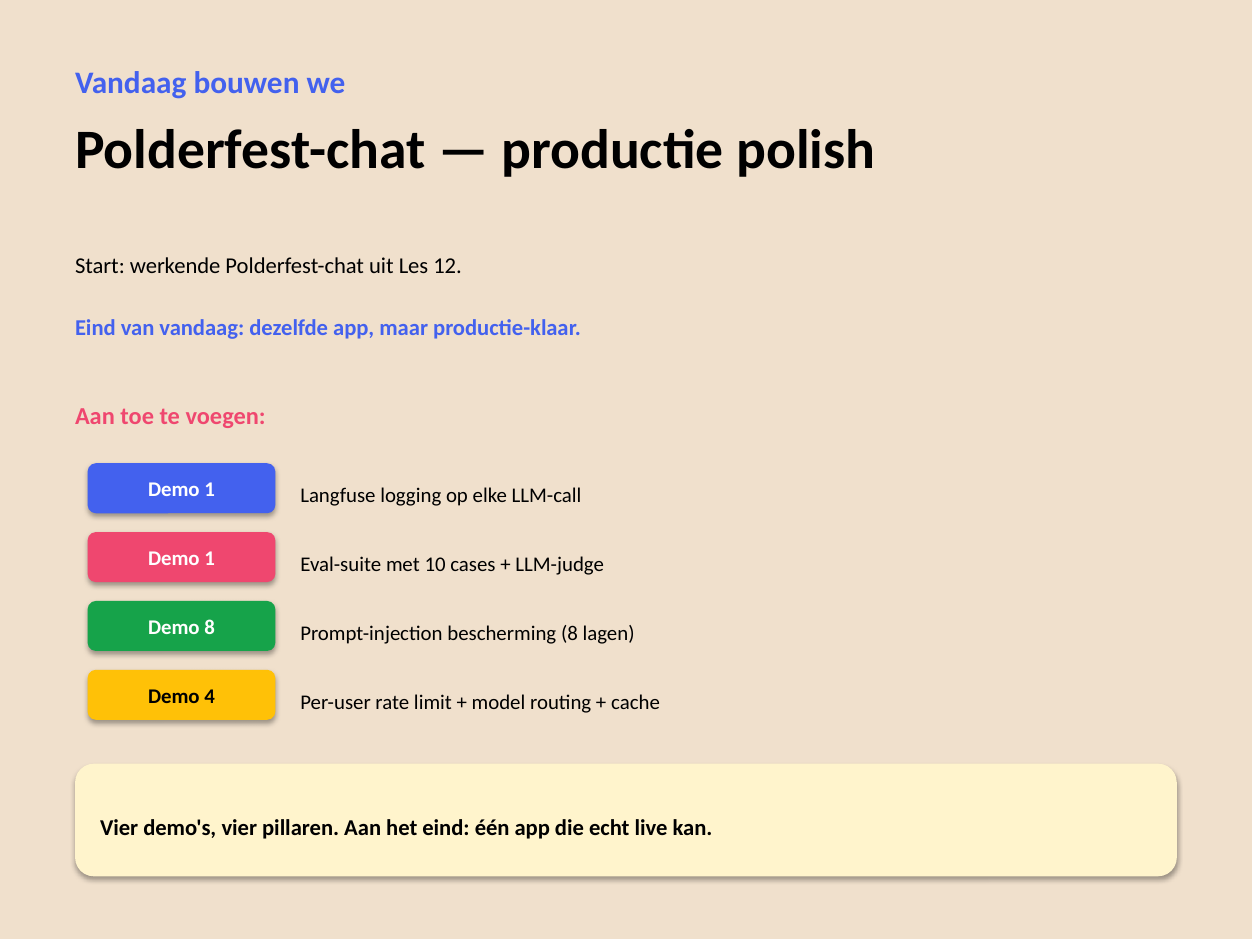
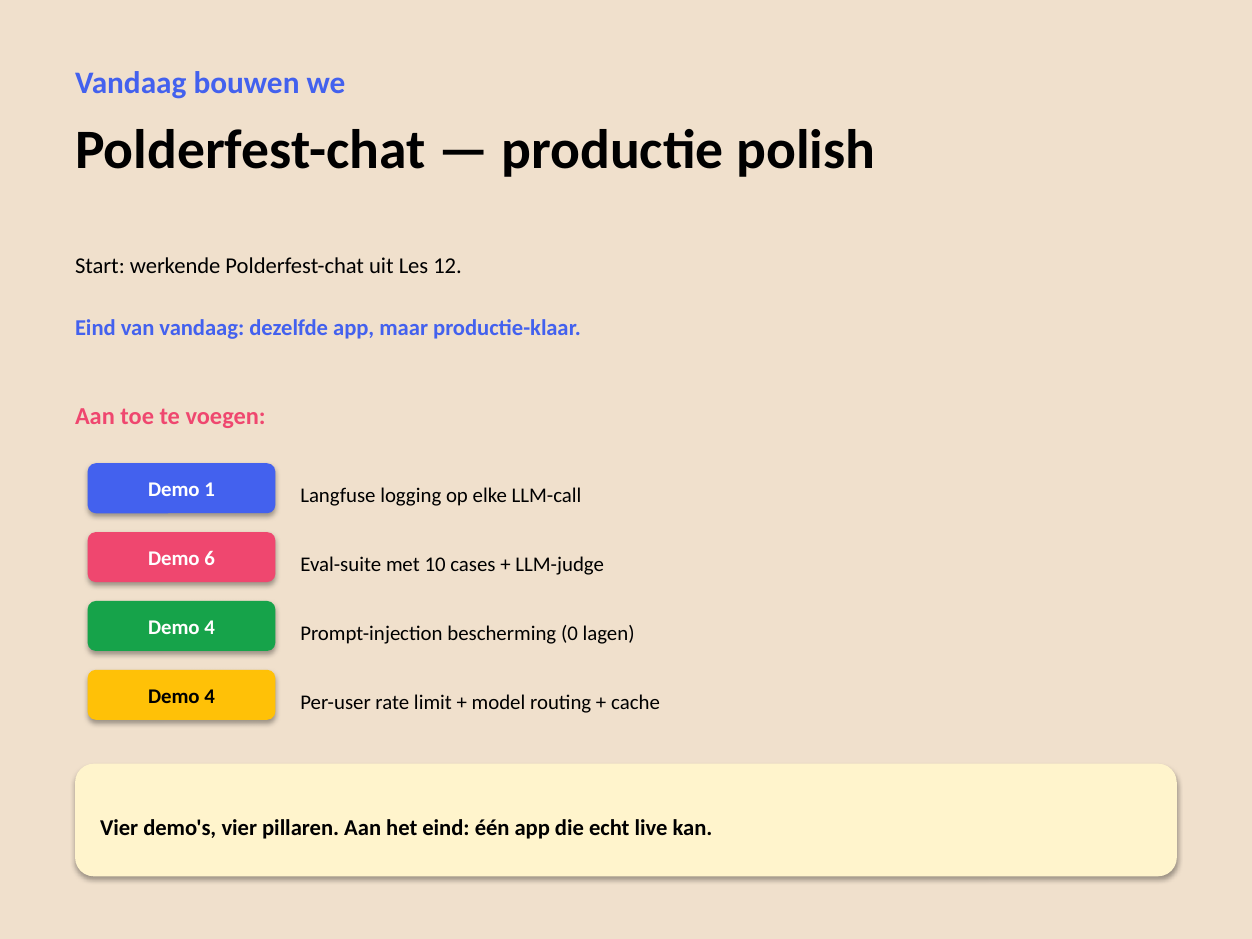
1: 1 -> 6 (210, 559)
8: 8 -> 4 (210, 627)
bescherming 8: 8 -> 0 (569, 634)
